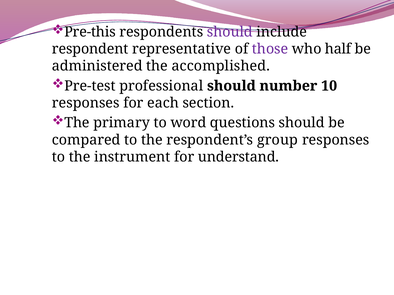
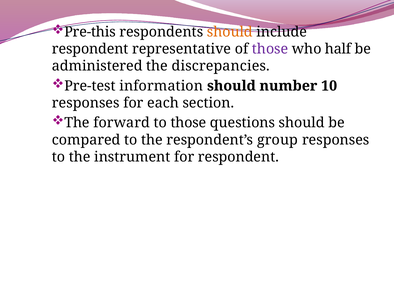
should colour: purple -> orange (230, 32)
accomplished: accomplished -> discrepancies (221, 66)
professional: professional -> information (161, 86)
primary: primary -> forward (122, 123)
to word: word -> those (188, 123)
for understand: understand -> respondent (238, 157)
